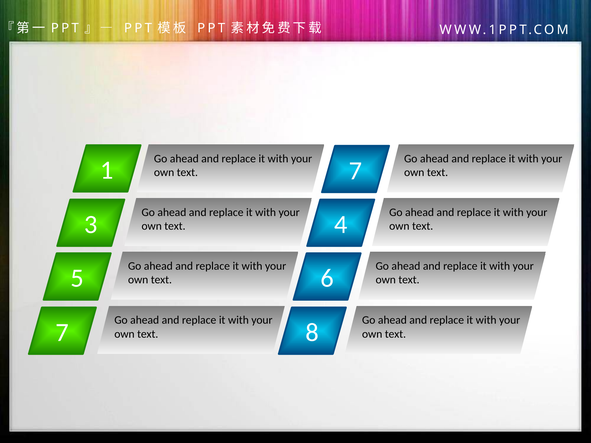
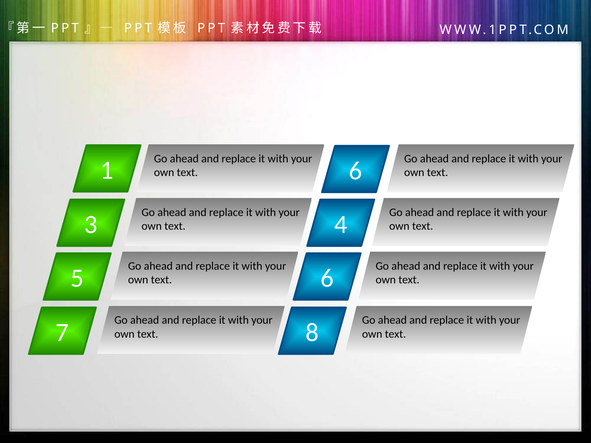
text 7: 7 -> 6 (355, 171)
